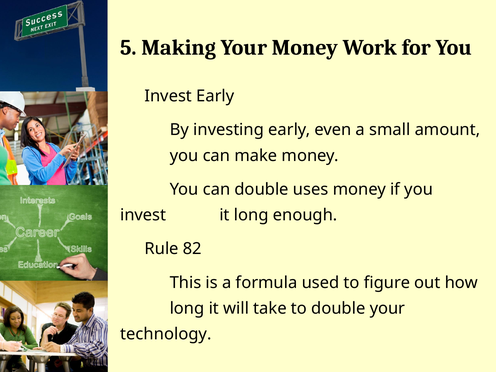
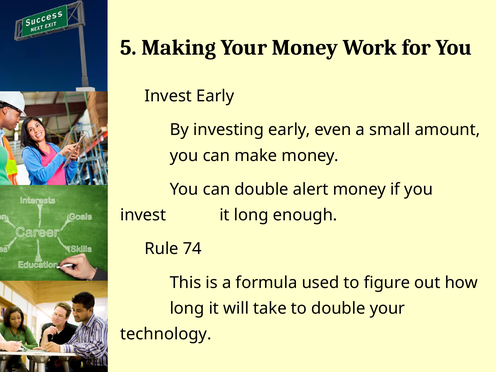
uses: uses -> alert (311, 189)
82: 82 -> 74 (192, 249)
